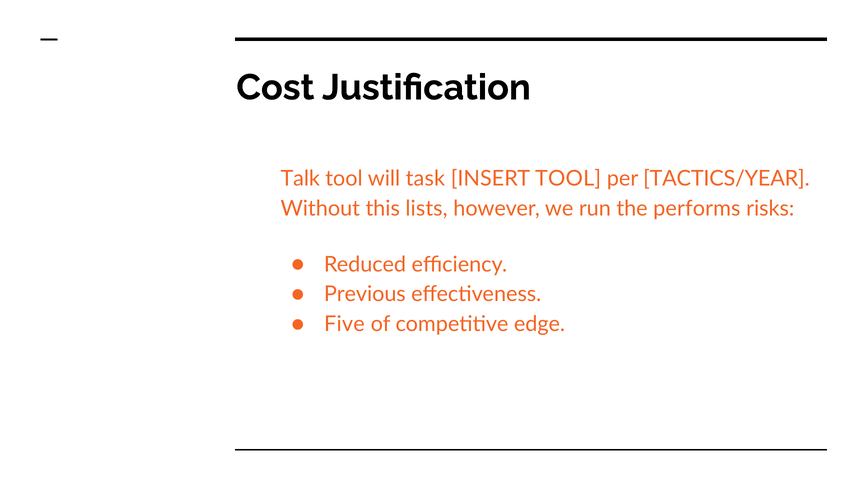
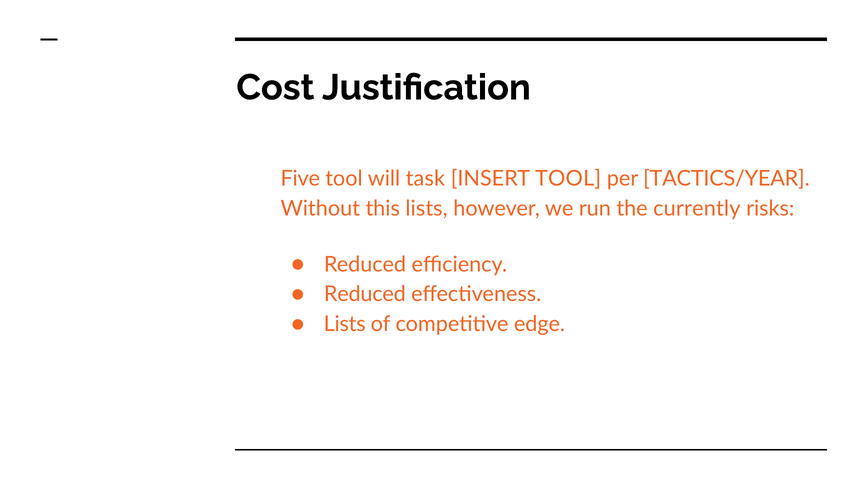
Talk: Talk -> Five (300, 178)
performs: performs -> currently (697, 208)
Previous: Previous -> Reduced (365, 294)
Five: Five -> Lists (345, 324)
